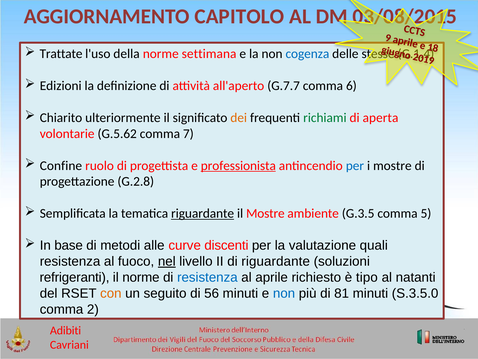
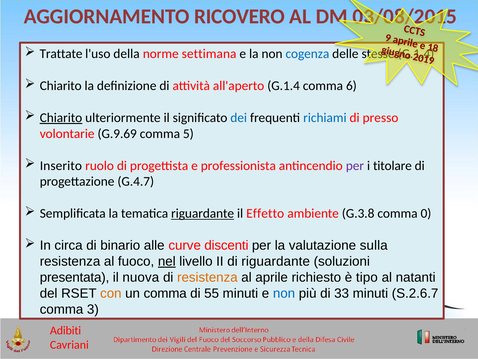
CAPITOLO: CAPITOLO -> RICOVERO (239, 17)
Edizioni: Edizioni -> Chiarito (61, 86)
all'aperto G.7.7: G.7.7 -> G.1.4 (284, 86)
Chiarito underline: none -> present (61, 118)
dei colour: orange -> blue (239, 118)
richiami colour: green -> blue (325, 118)
aperta: aperta -> presso (381, 118)
G.5.62: G.5.62 -> G.9.69 (117, 134)
7: 7 -> 5 (188, 134)
Confine: Confine -> Inserito (61, 165)
professionista underline: present -> none (238, 165)
per colour: blue -> purple (355, 165)
i mostre: mostre -> titolare (392, 165)
G.2.8: G.2.8 -> G.4.7 (136, 181)
il Mostre: Mostre -> Effetto (265, 213)
G.3.5: G.3.5 -> G.3.8 (358, 213)
5: 5 -> 0 (426, 213)
base: base -> circa (69, 245)
metodi: metodi -> binario (120, 245)
quali: quali -> sulla (374, 245)
refrigeranti: refrigeranti -> presentata (75, 277)
il norme: norme -> nuova (141, 277)
resistenza colour: blue -> orange (207, 277)
un seguito: seguito -> comma (165, 293)
56: 56 -> 55 (212, 293)
81: 81 -> 33 (342, 293)
S.3.5.0: S.3.5.0 -> S.2.6.7 (415, 293)
2: 2 -> 3 (93, 309)
